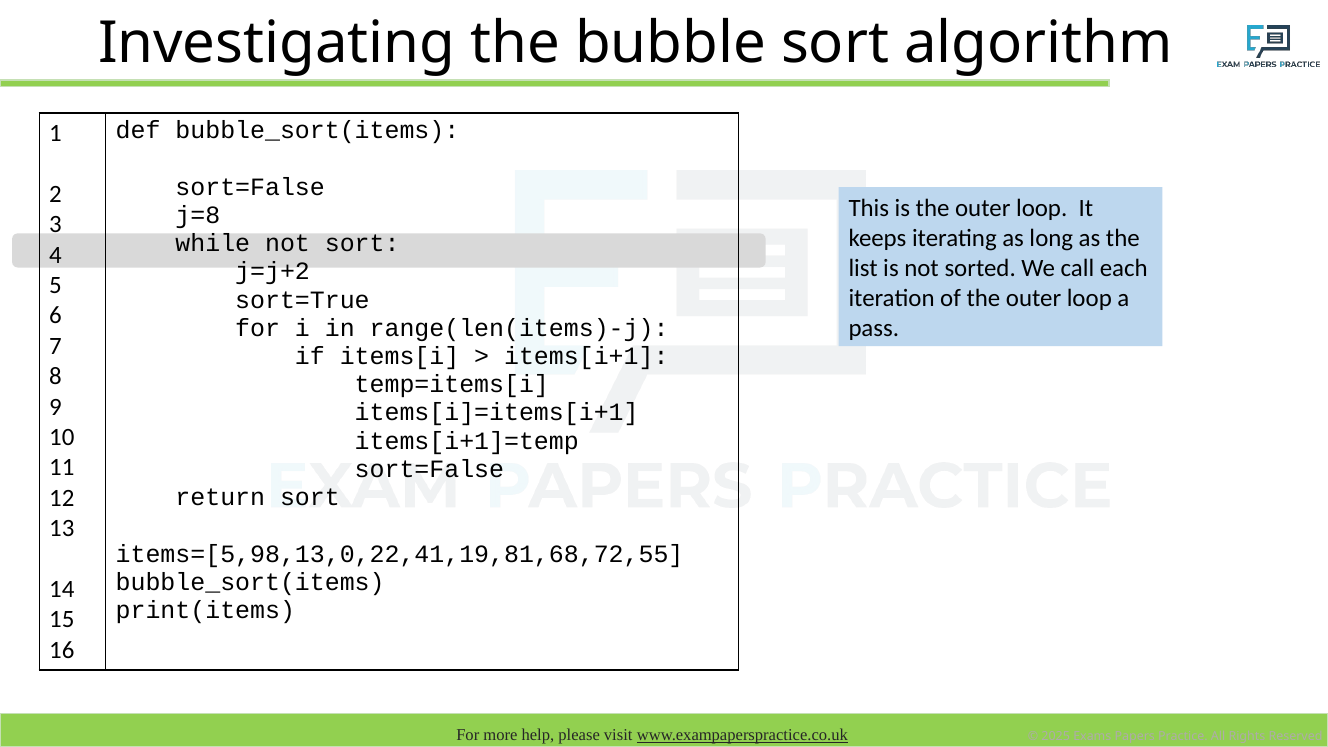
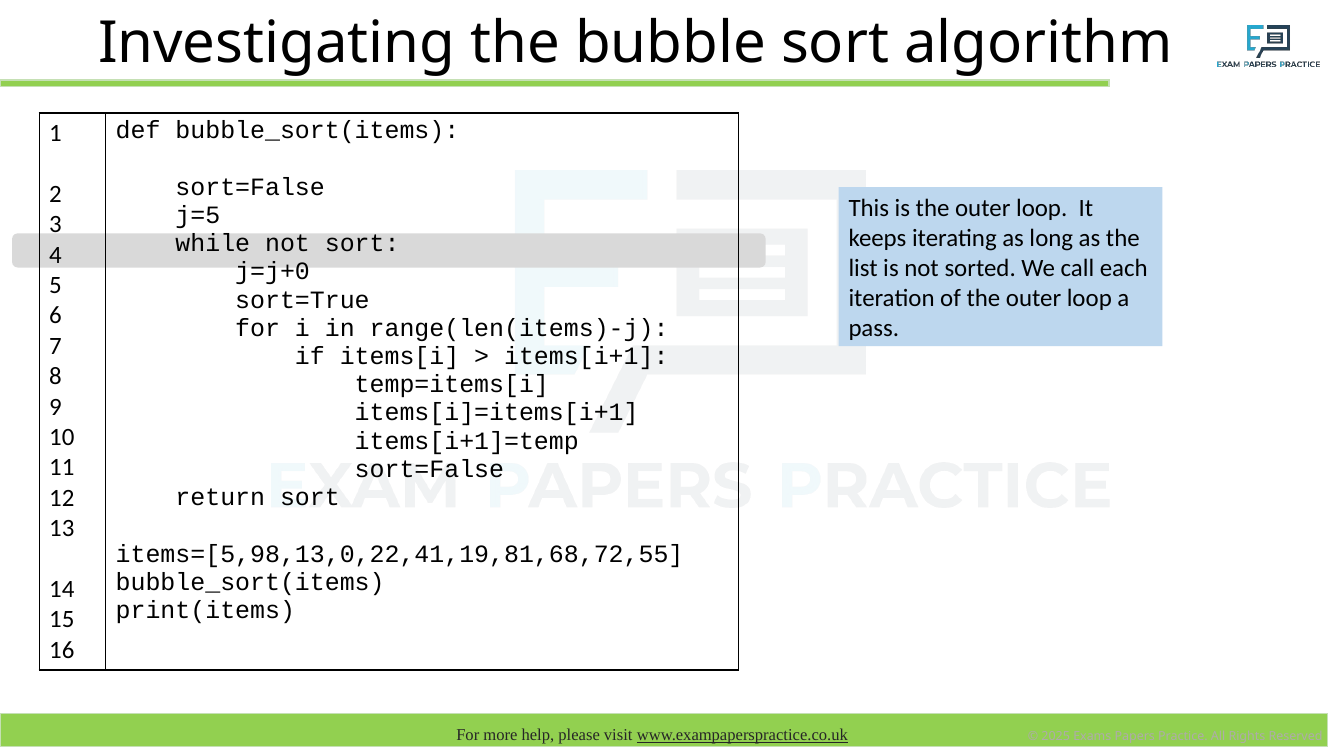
j=8: j=8 -> j=5 (198, 215)
j=j+2: j=j+2 -> j=j+0 (273, 272)
